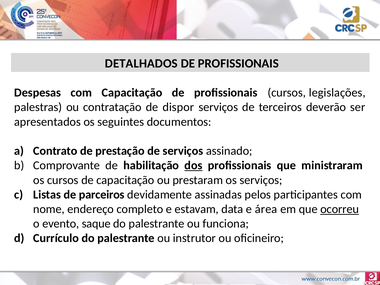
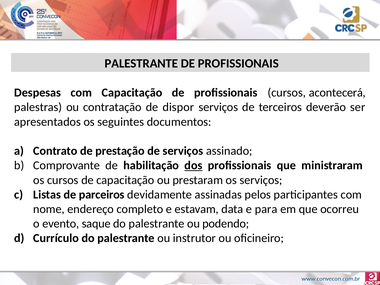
DETALHADOS: DETALHADOS -> PALESTRANTE (141, 63)
legislações: legislações -> acontecerá (337, 93)
área: área -> para (266, 209)
ocorreu underline: present -> none (340, 209)
funciona: funciona -> podendo (226, 224)
